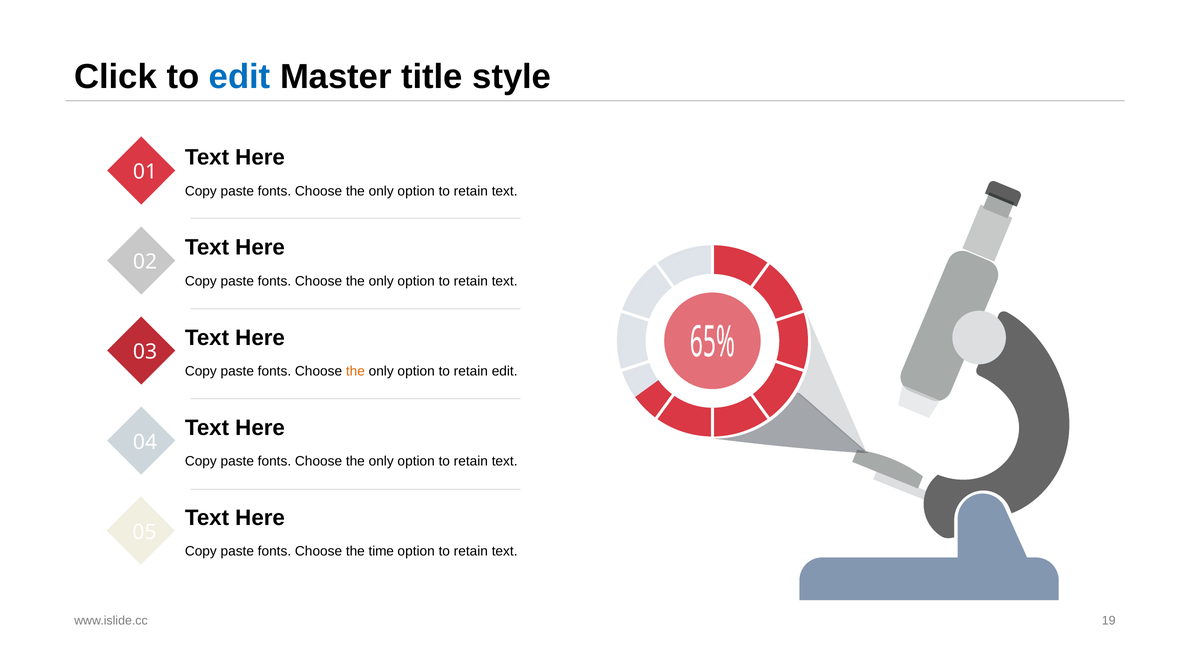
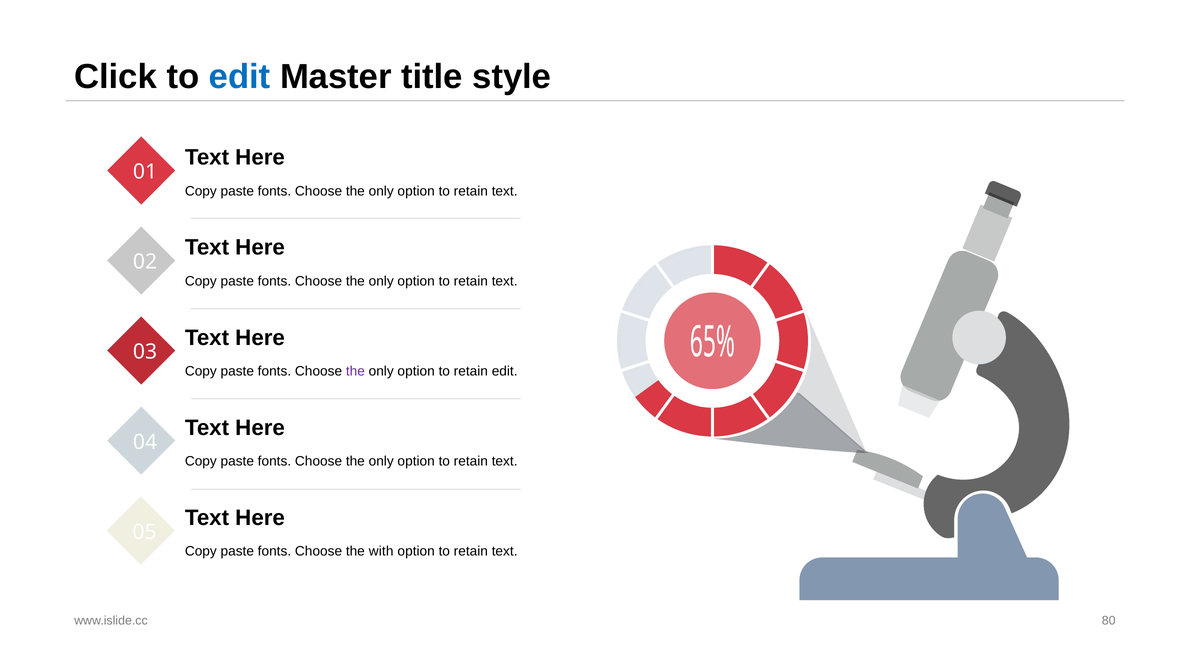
the colour: orange -> purple (355, 371)
time: time -> with (381, 551)
19: 19 -> 80 (1109, 620)
